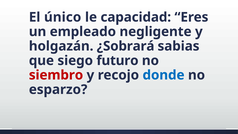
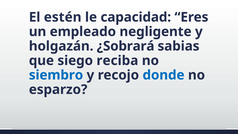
único: único -> estén (63, 17)
futuro: futuro -> reciba (117, 61)
siembro colour: red -> blue (56, 75)
